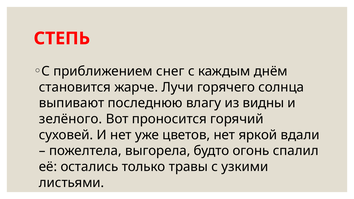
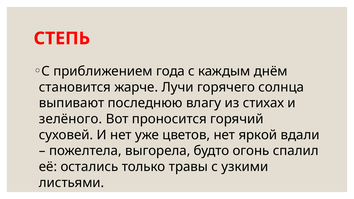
снег: снег -> года (170, 71)
видны: видны -> стихах (263, 103)
